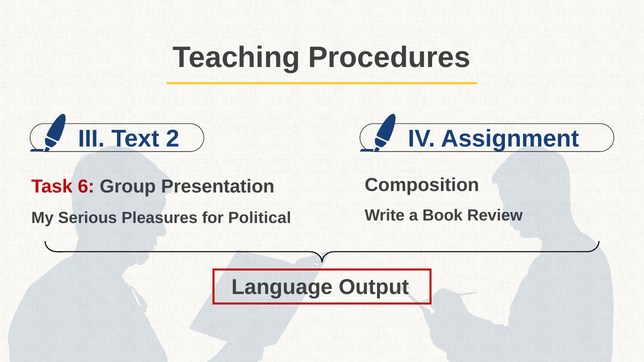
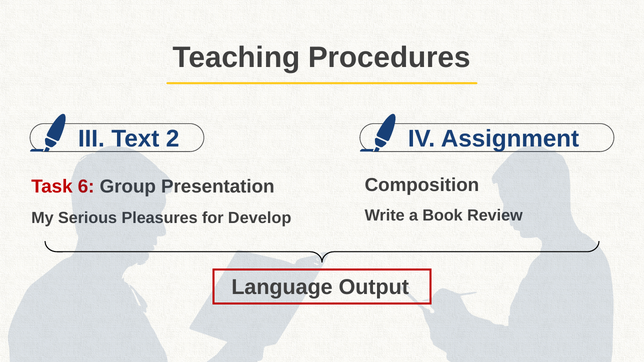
Political: Political -> Develop (260, 218)
